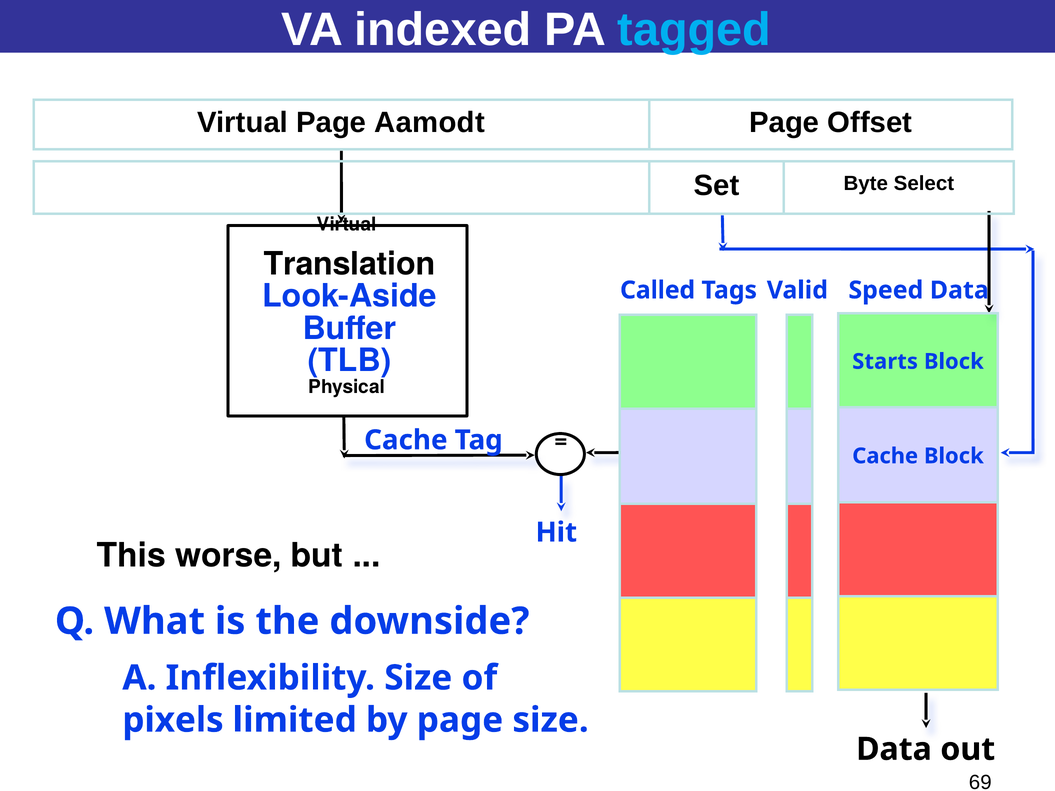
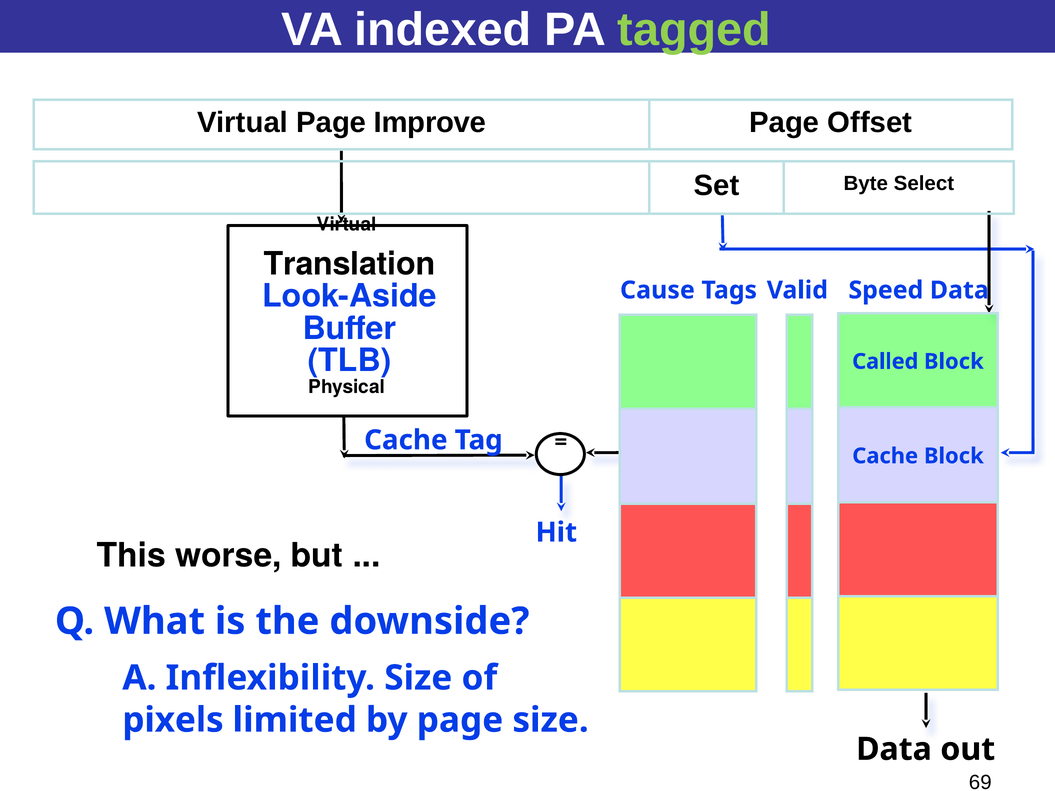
tagged colour: light blue -> light green (694, 30)
Aamodt: Aamodt -> Improve (430, 123)
Called: Called -> Cause (657, 290)
Starts: Starts -> Called (885, 362)
